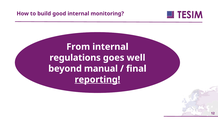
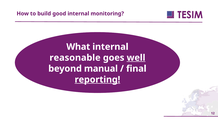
From: From -> What (78, 47)
regulations: regulations -> reasonable (75, 58)
well underline: none -> present (136, 58)
